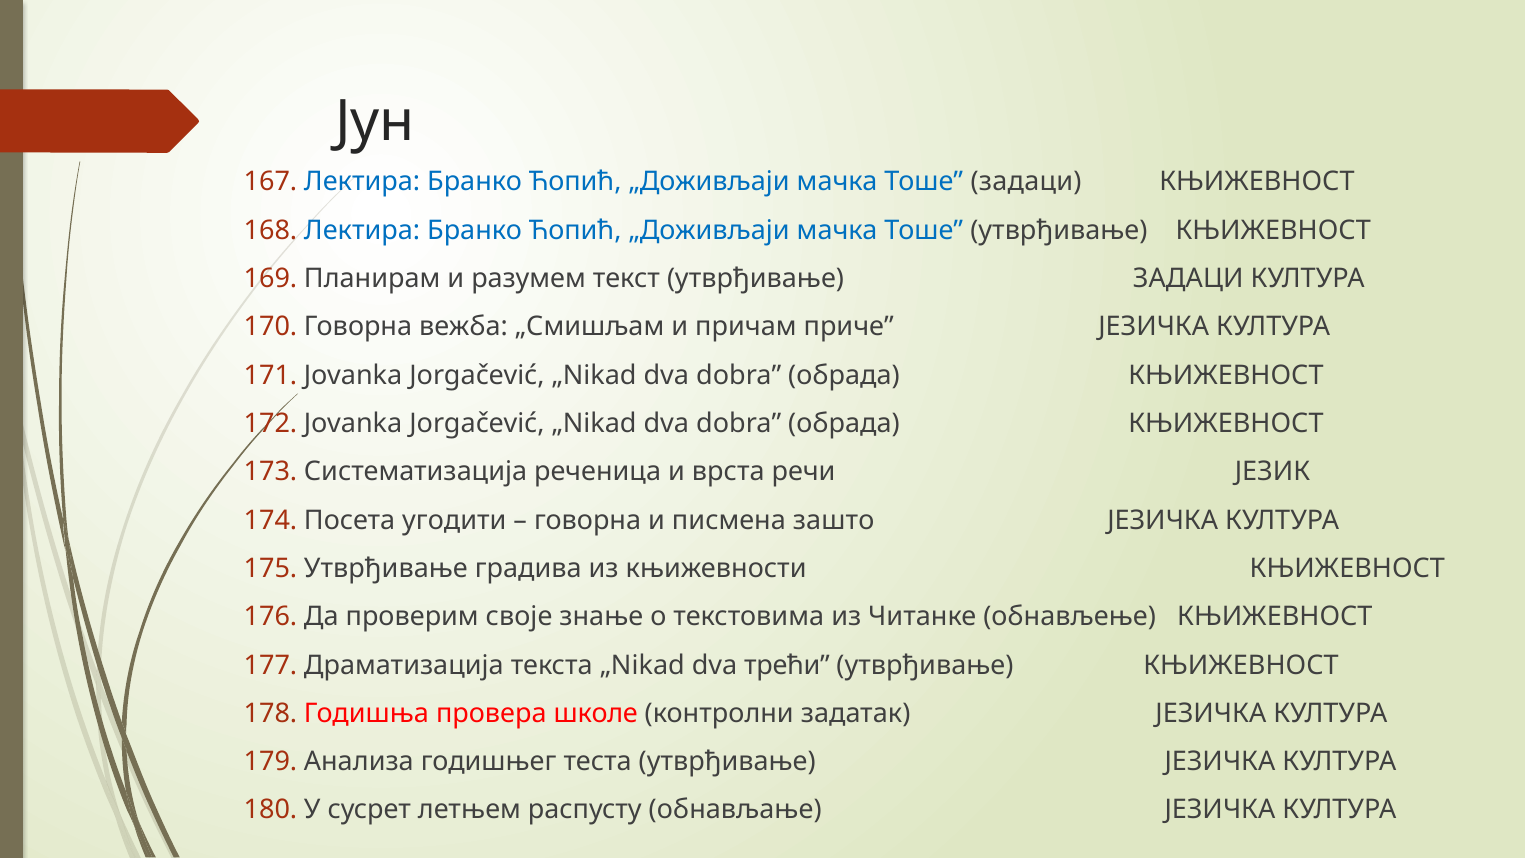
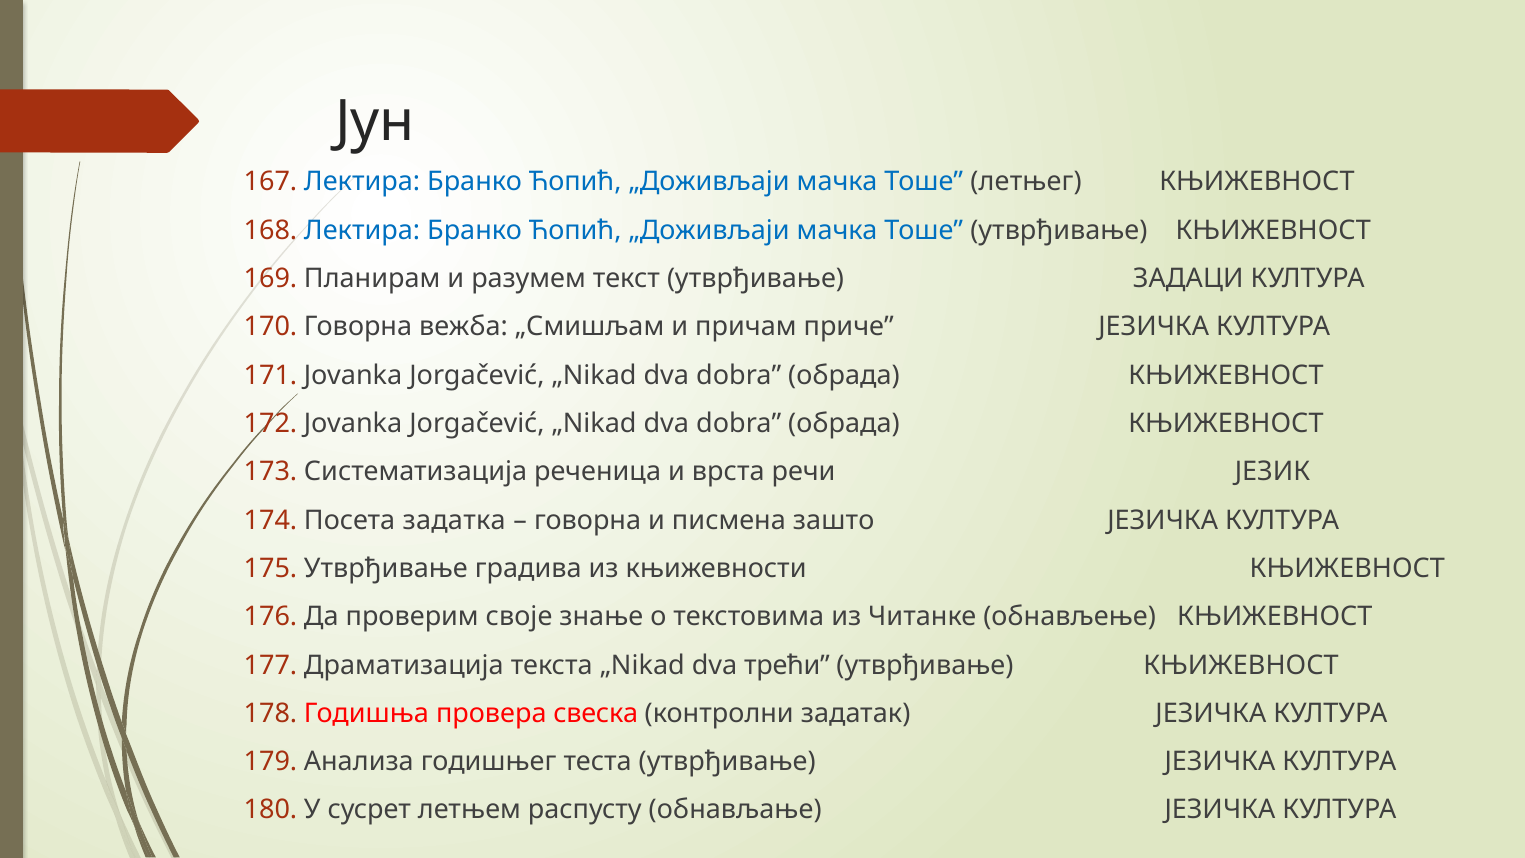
Тоше задаци: задаци -> летњег (1026, 182)
угодити: угодити -> задатка (454, 520)
школе: школе -> свеска (596, 713)
